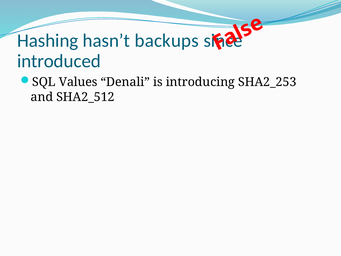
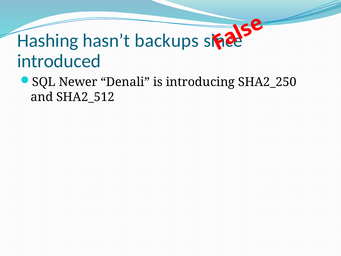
Values: Values -> Newer (78, 82)
SHA2_253: SHA2_253 -> SHA2_250 (267, 82)
